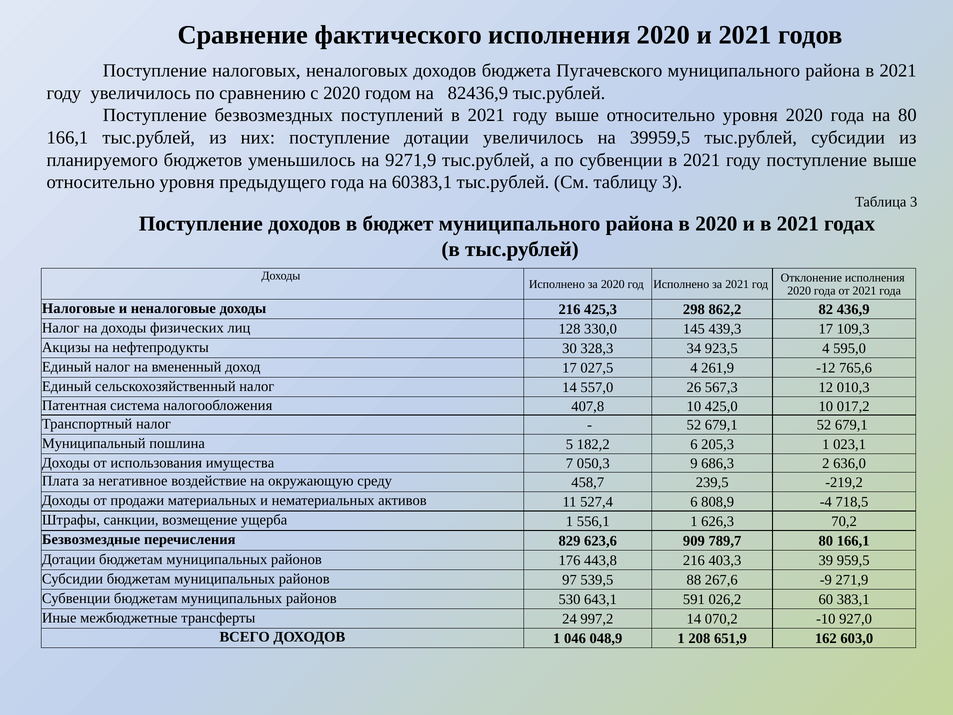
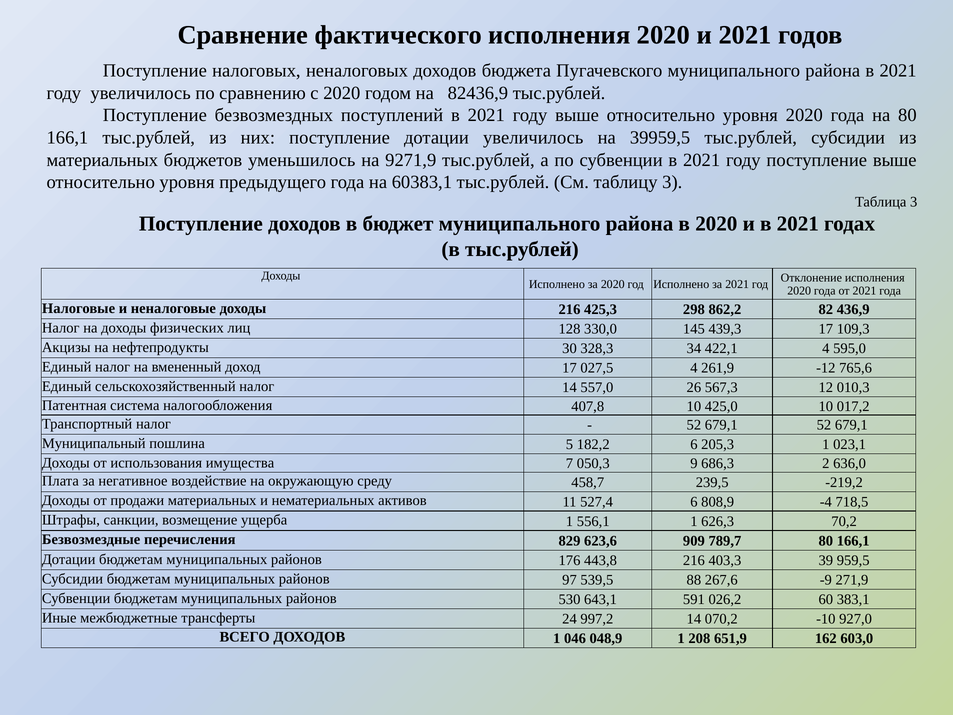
планируемого: планируемого -> материальных (102, 160)
923,5: 923,5 -> 422,1 (721, 348)
